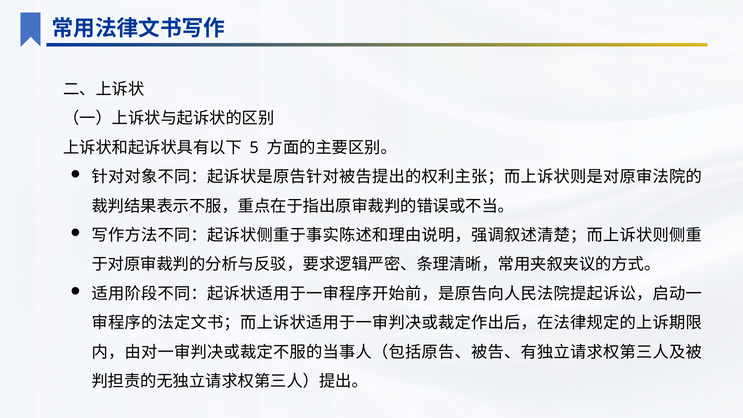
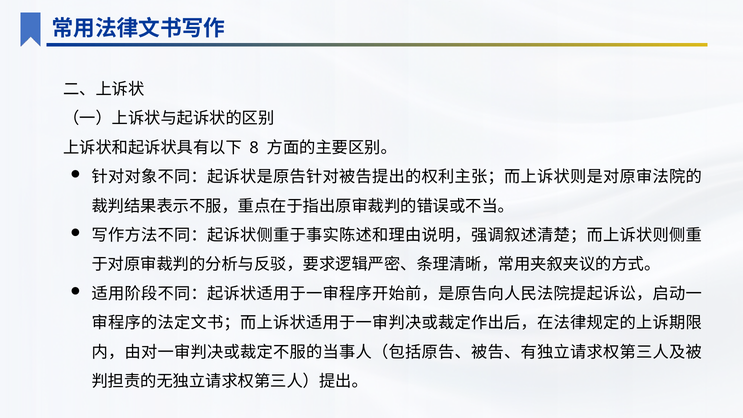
5: 5 -> 8 (254, 148)
